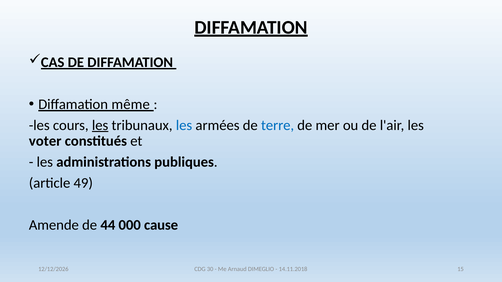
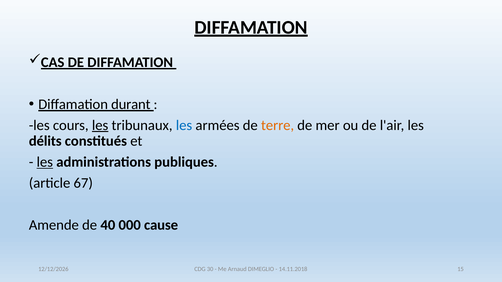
même: même -> durant (131, 104)
terre colour: blue -> orange (278, 125)
voter: voter -> délits (45, 141)
les underline: none -> present (45, 162)
49: 49 -> 67 (83, 183)
44: 44 -> 40 (108, 225)
